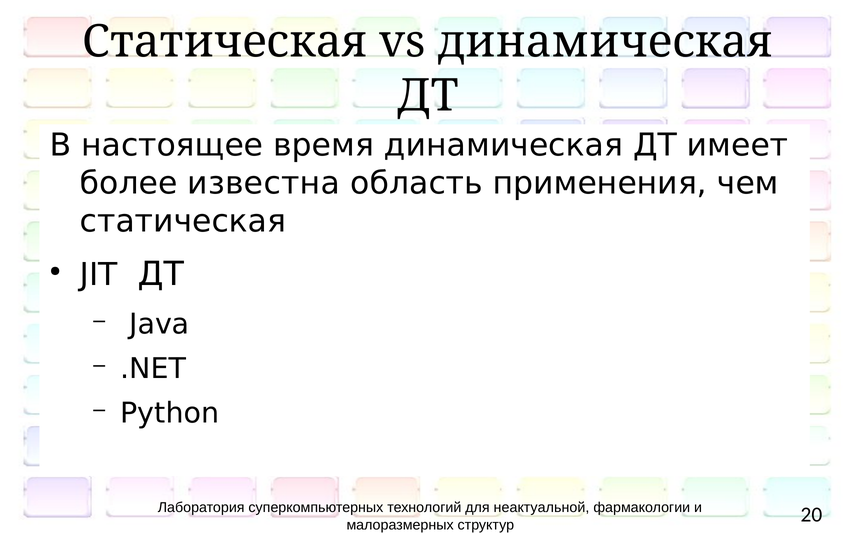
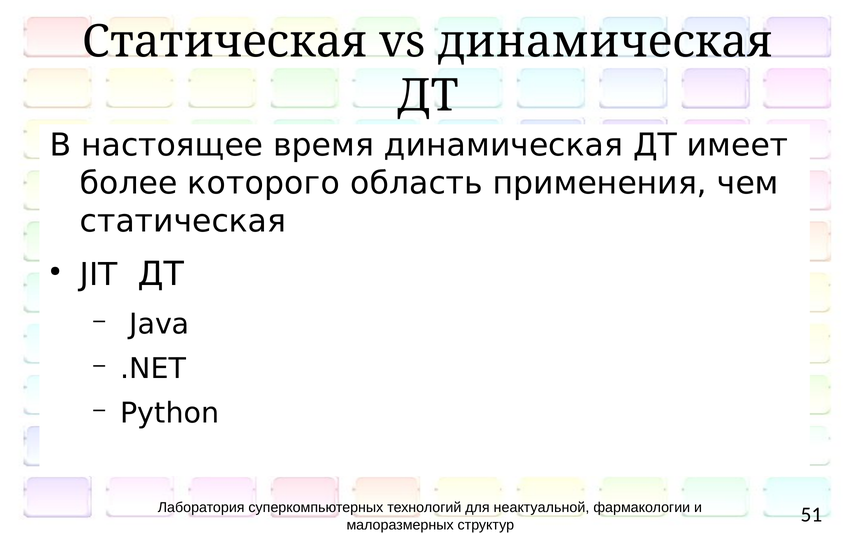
известна: известна -> которого (264, 183)
20: 20 -> 51 (811, 514)
